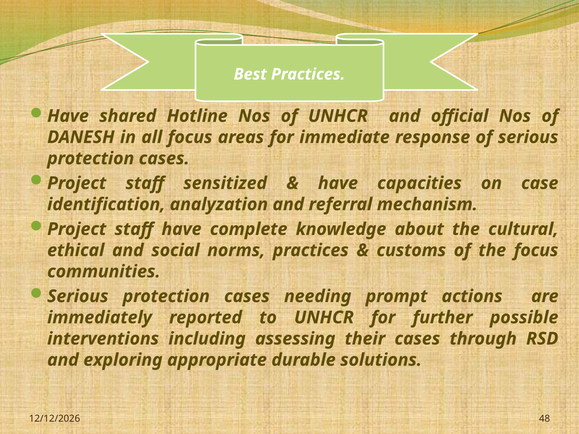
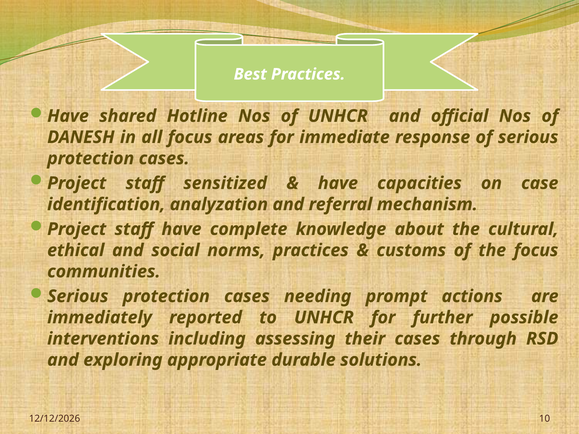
48: 48 -> 10 (545, 419)
